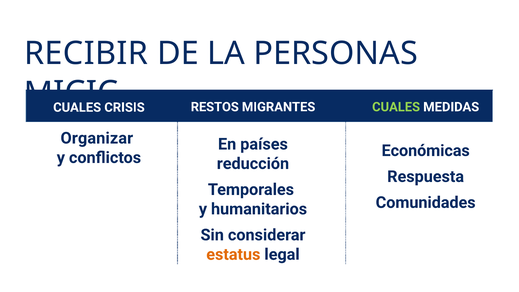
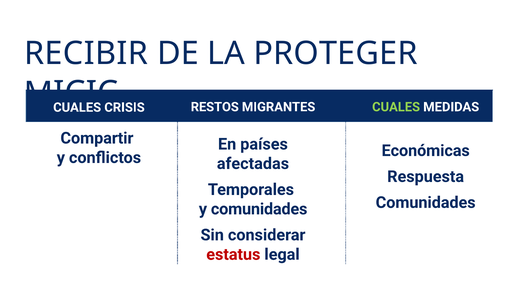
PERSONAS: PERSONAS -> PROTEGER (336, 54)
Organizar: Organizar -> Compartir (97, 138)
reducción: reducción -> afectadas (253, 164)
y humanitarios: humanitarios -> comunidades (259, 209)
estatus colour: orange -> red (233, 254)
